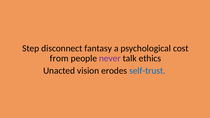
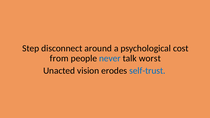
fantasy: fantasy -> around (98, 48)
never colour: purple -> blue (110, 58)
ethics: ethics -> worst (150, 58)
